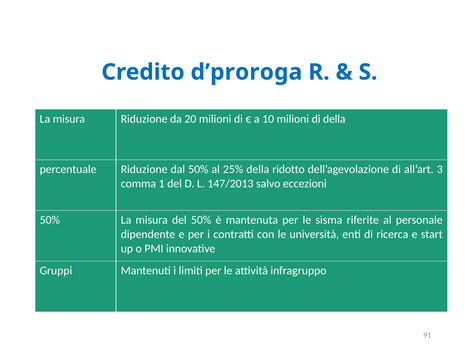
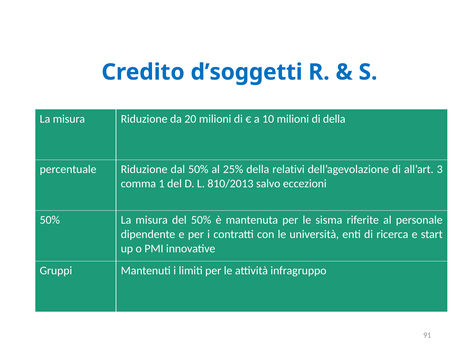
d’proroga: d’proroga -> d’soggetti (247, 72)
ridotto: ridotto -> relativi (289, 169)
147/2013: 147/2013 -> 810/2013 (230, 184)
